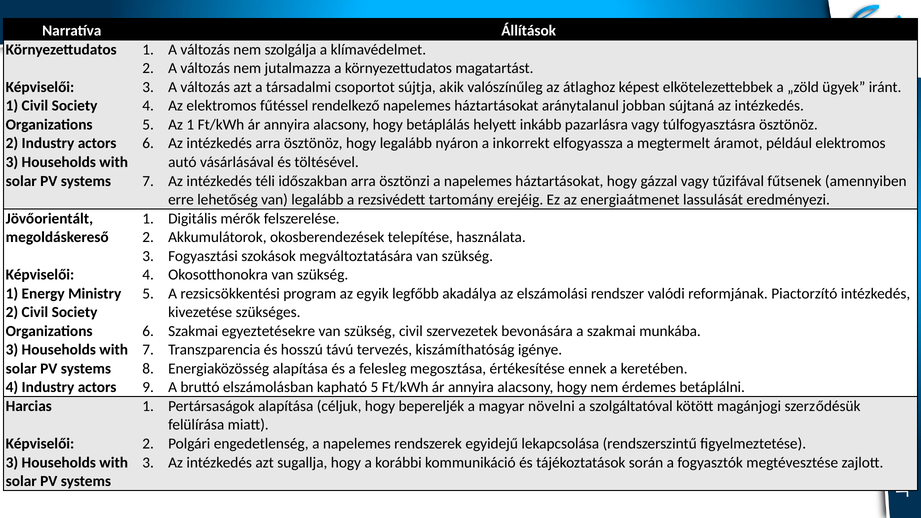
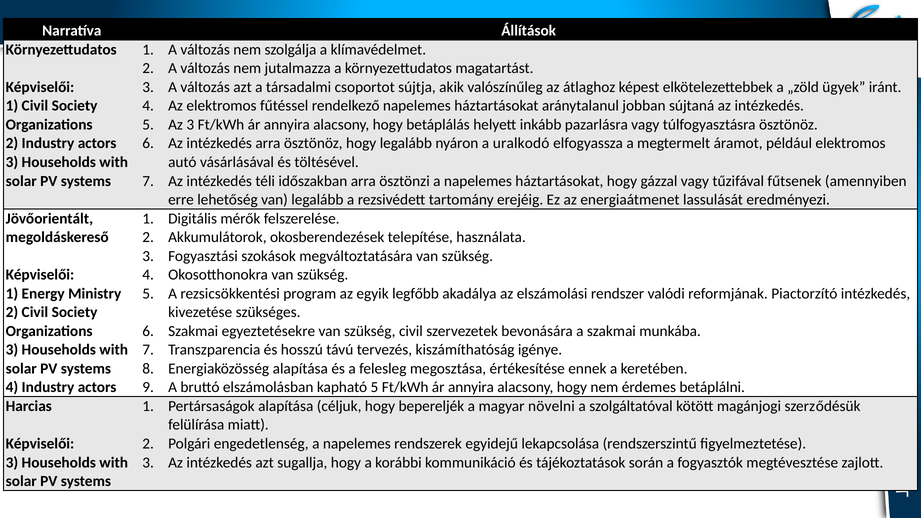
Az 1: 1 -> 3 (190, 125)
inkorrekt: inkorrekt -> uralkodó (521, 143)
